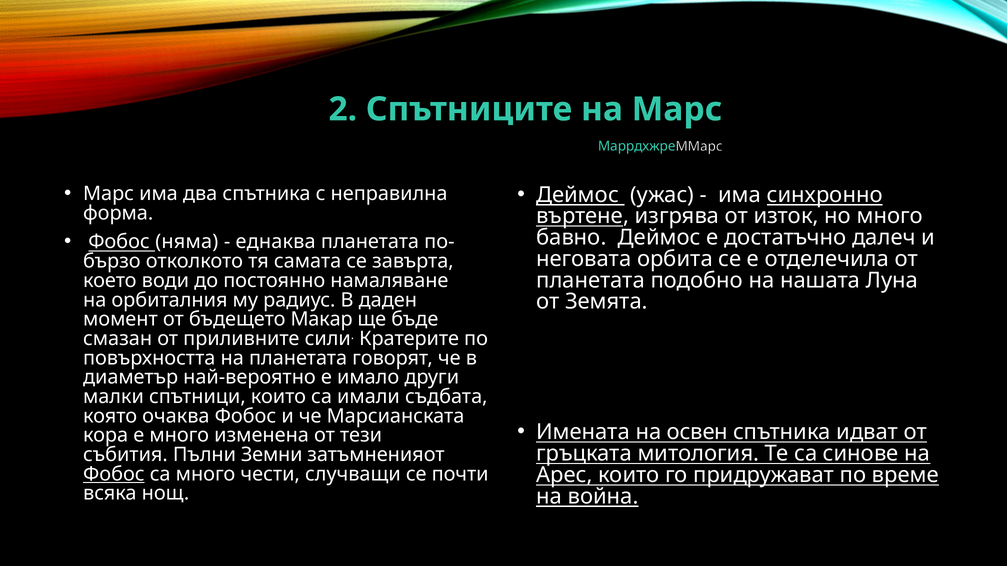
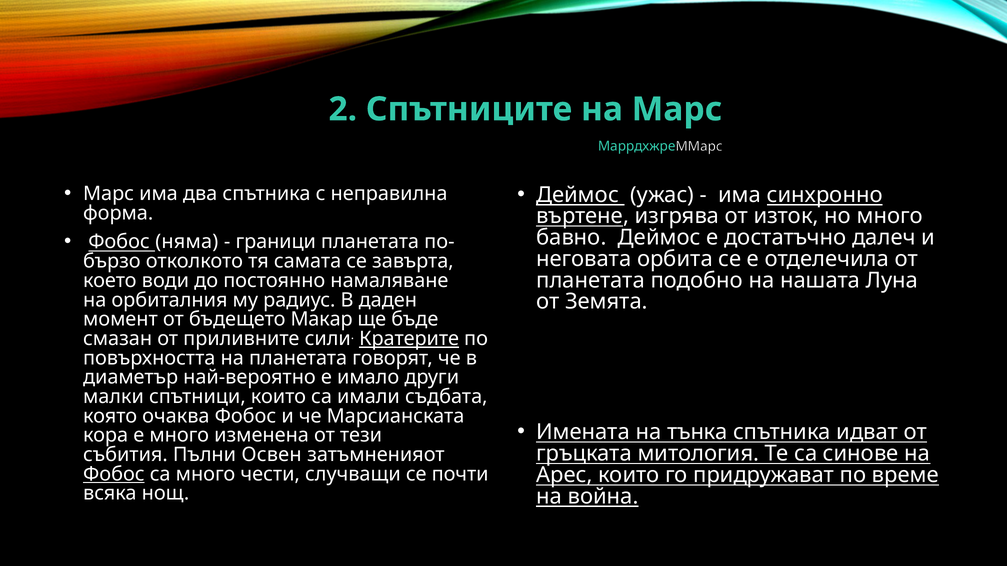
еднаква: еднаква -> граници (276, 242)
Кратерите underline: none -> present (409, 339)
освен: освен -> тънка (697, 432)
Земни: Земни -> Освен (272, 455)
